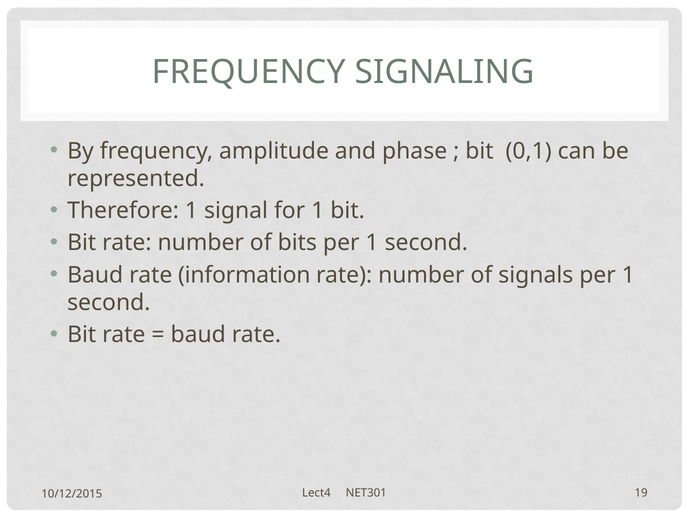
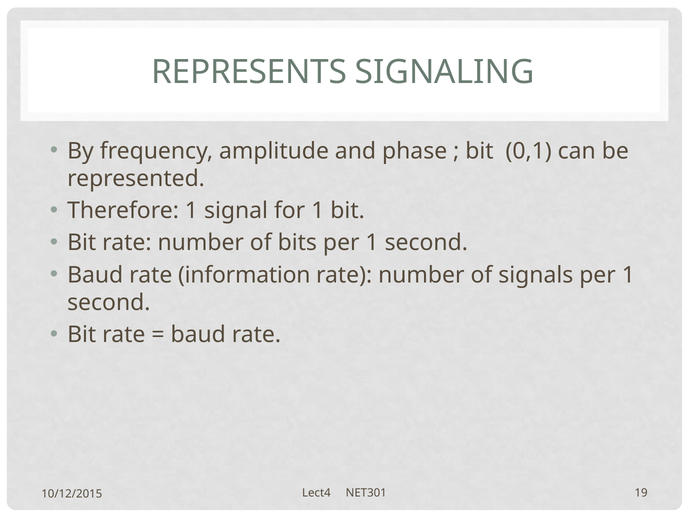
FREQUENCY: FREQUENCY -> REPRESENTS (249, 72)
